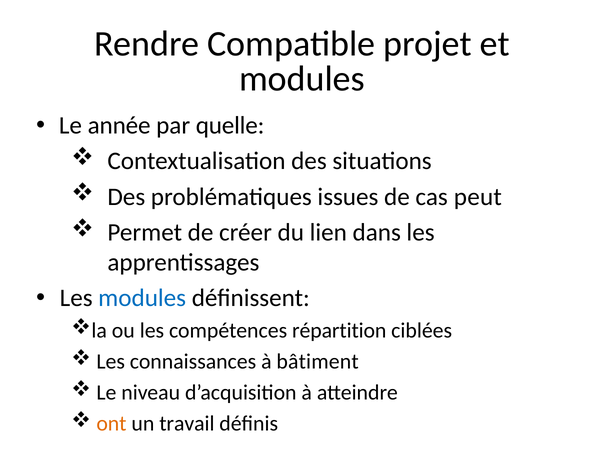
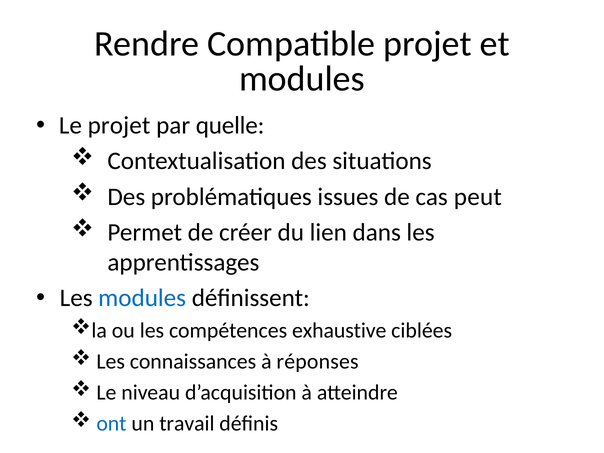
Le année: année -> projet (119, 126)
répartition: répartition -> exhaustive (339, 331)
bâtiment: bâtiment -> réponses (318, 362)
ont colour: orange -> blue (111, 423)
